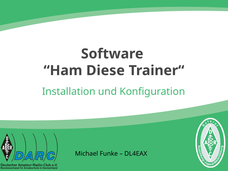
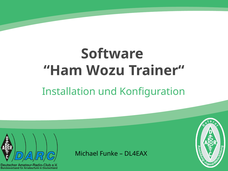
Diese: Diese -> Wozu (105, 71)
